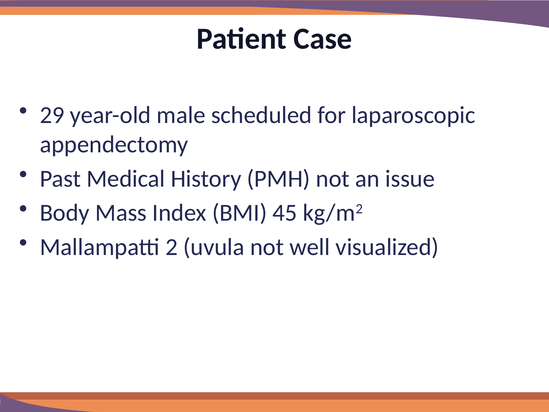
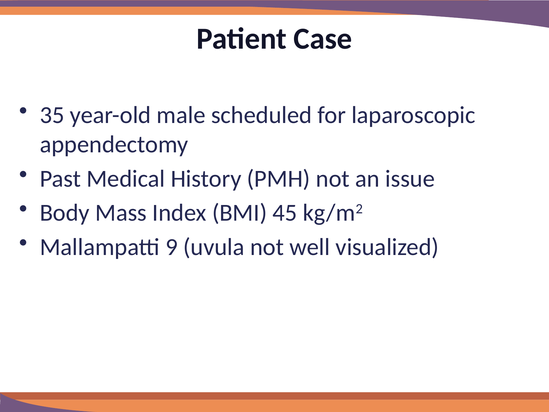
29: 29 -> 35 (52, 115)
2: 2 -> 9 (172, 247)
